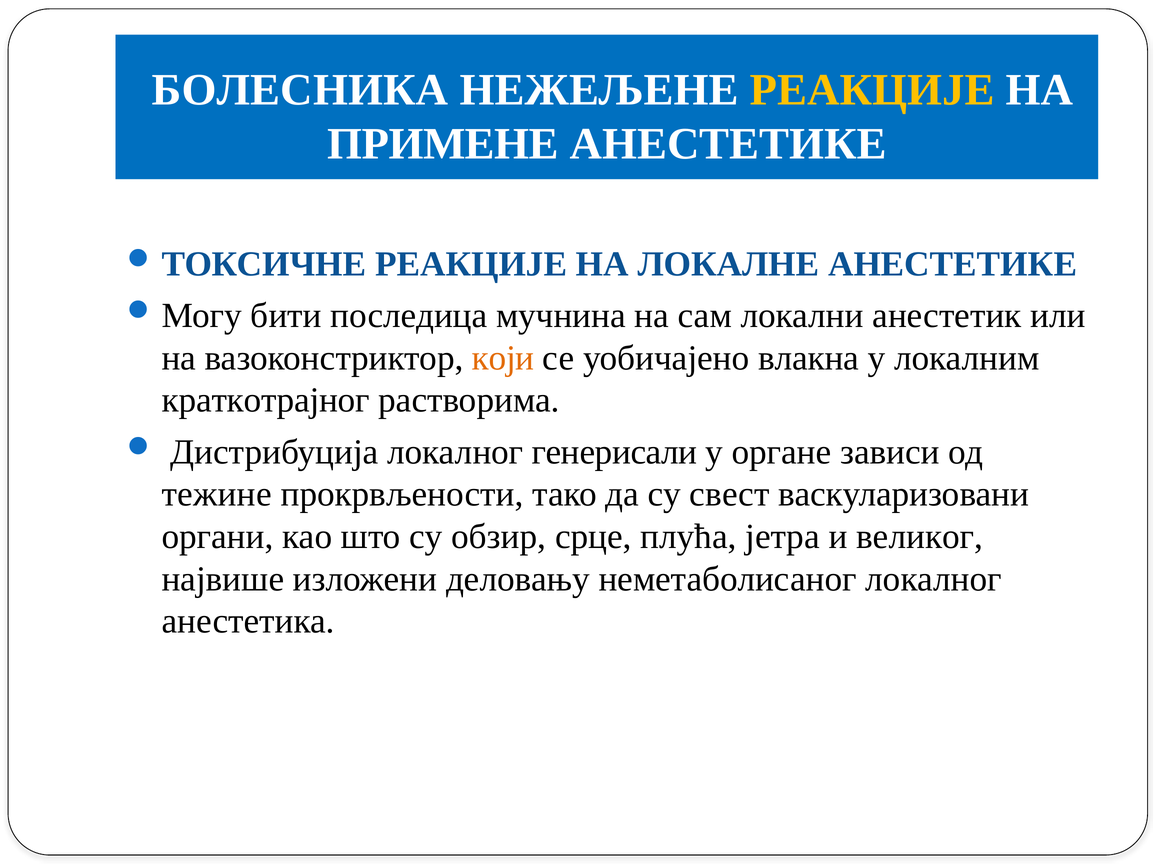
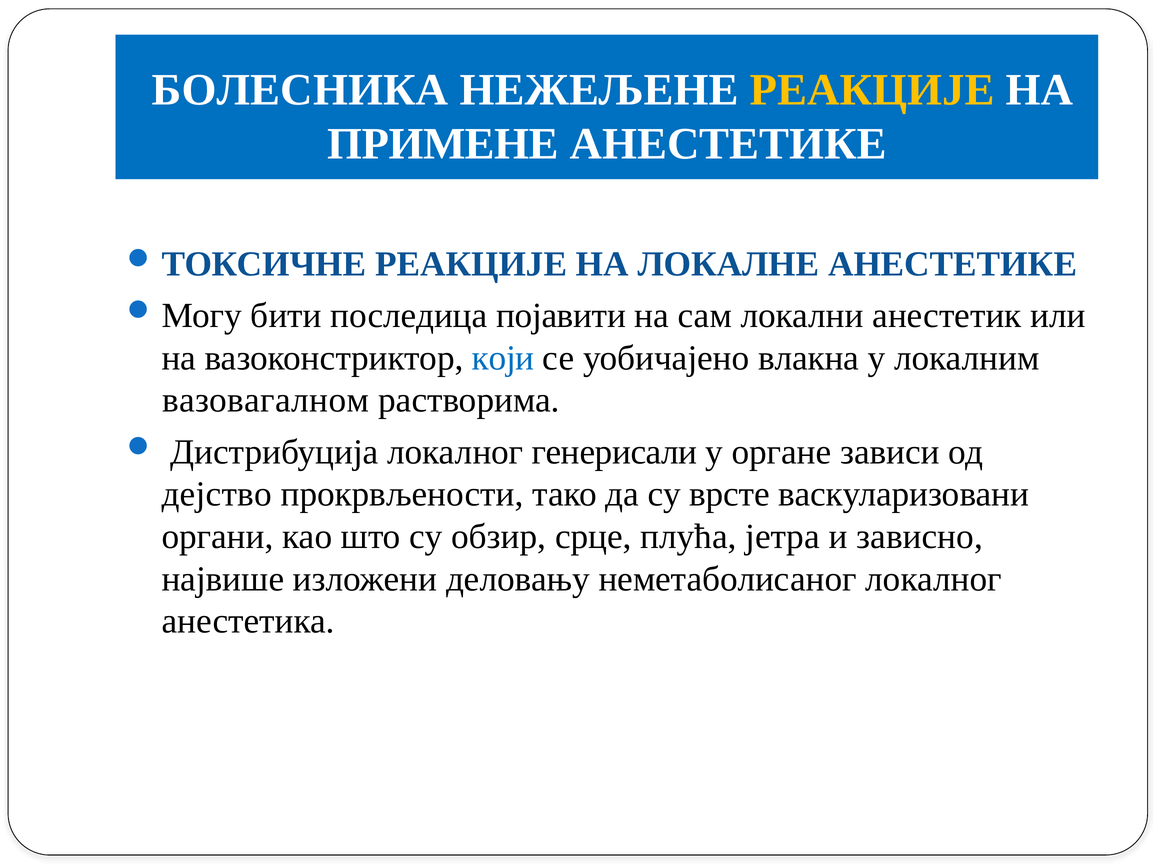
мучнина: мучнина -> појавити (561, 316)
који colour: orange -> blue (503, 358)
краткотрајног: краткотрајног -> вазовагалном (265, 400)
тежине: тежине -> дејство (217, 494)
свест: свест -> врсте (730, 494)
великог: великог -> зависно (920, 537)
